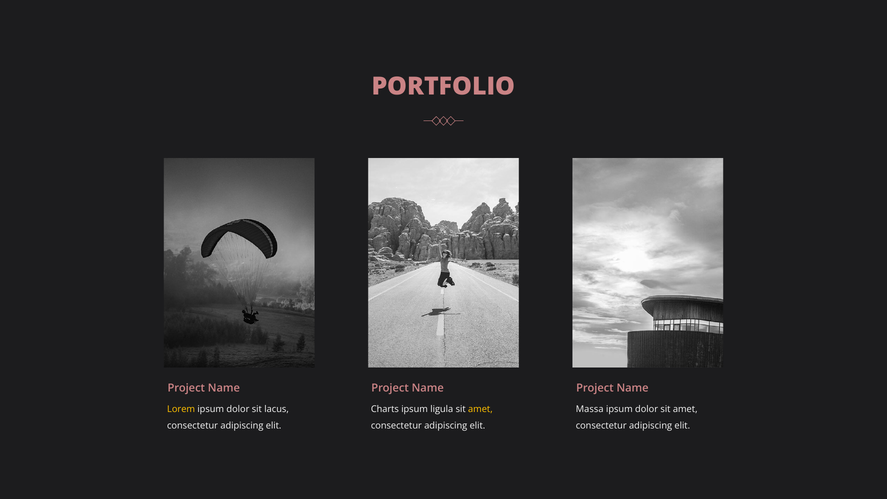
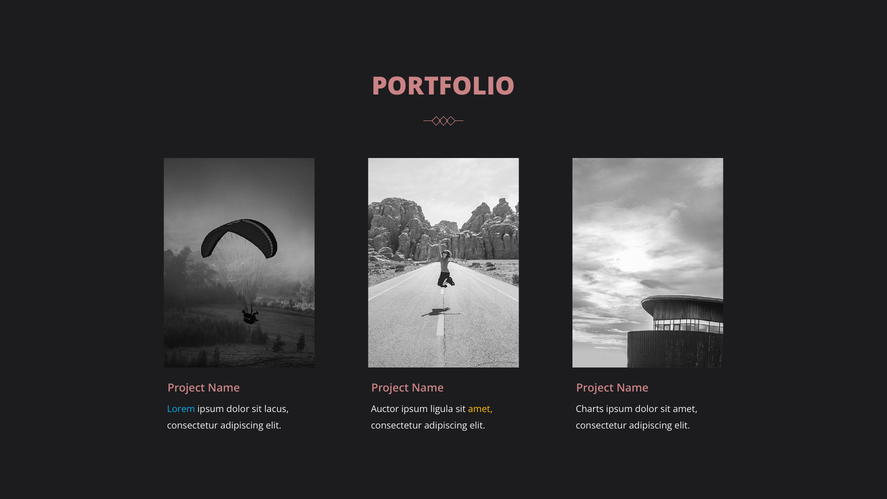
Lorem colour: yellow -> light blue (181, 409)
Charts: Charts -> Auctor (385, 409)
Massa: Massa -> Charts (590, 409)
